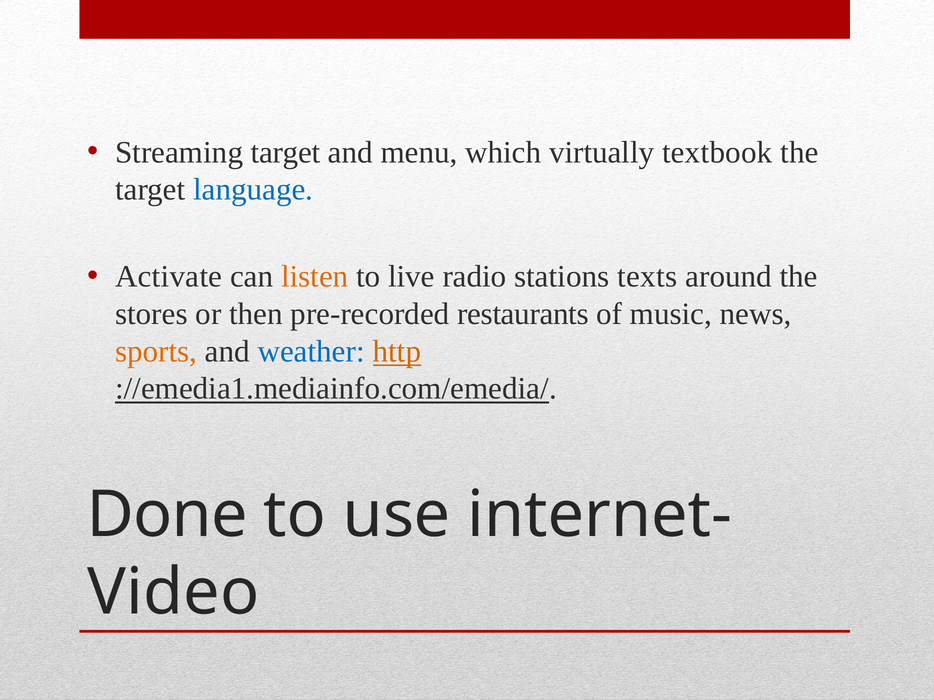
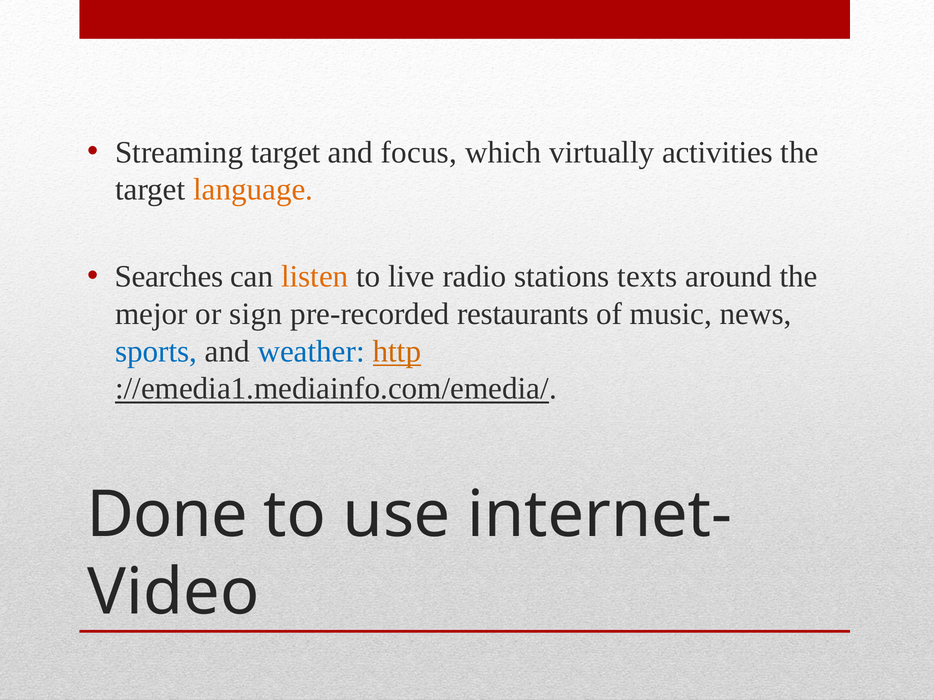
menu: menu -> focus (419, 152)
textbook: textbook -> activities (717, 152)
language colour: blue -> orange (253, 190)
Activate: Activate -> Searches (169, 277)
stores: stores -> mejor (151, 314)
then: then -> sign (256, 314)
sports colour: orange -> blue (156, 352)
